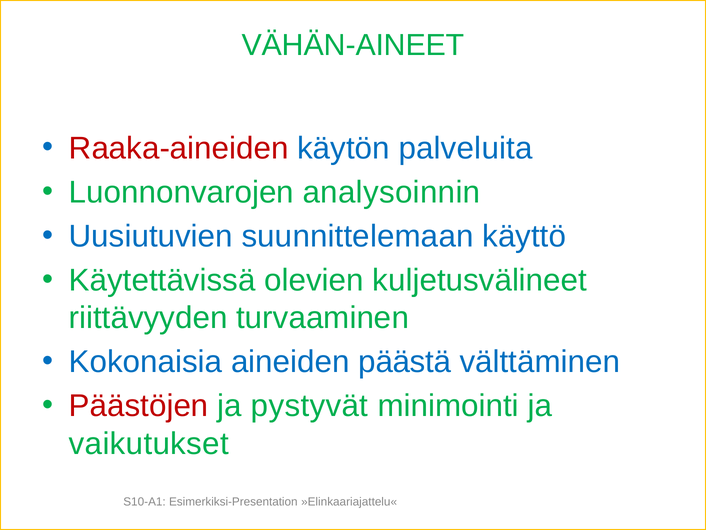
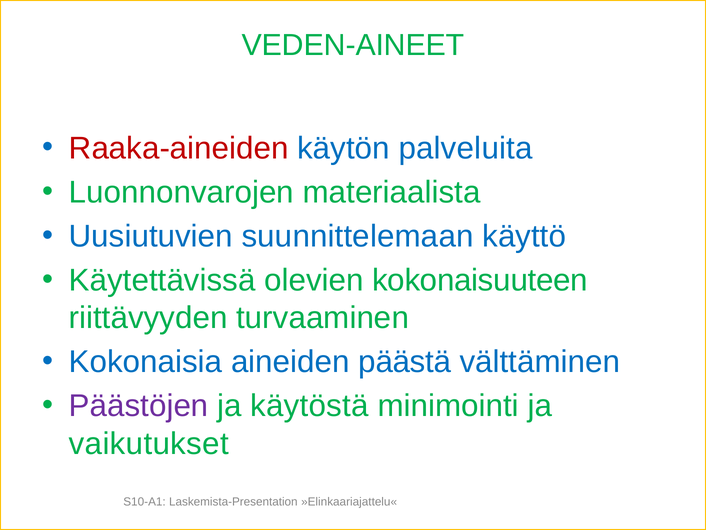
VÄHÄN-AINEET: VÄHÄN-AINEET -> VEDEN-AINEET (353, 45)
analysoinnin: analysoinnin -> materiaalista (392, 192)
kuljetusvälineet: kuljetusvälineet -> kokonaisuuteen (480, 280)
Päästöjen colour: red -> purple (139, 406)
pystyvät: pystyvät -> käytöstä (309, 406)
Esimerkiksi-Presentation: Esimerkiksi-Presentation -> Laskemista-Presentation (233, 501)
